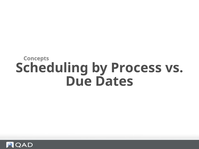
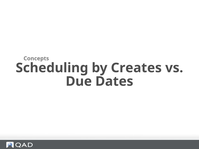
Process: Process -> Creates (136, 68)
